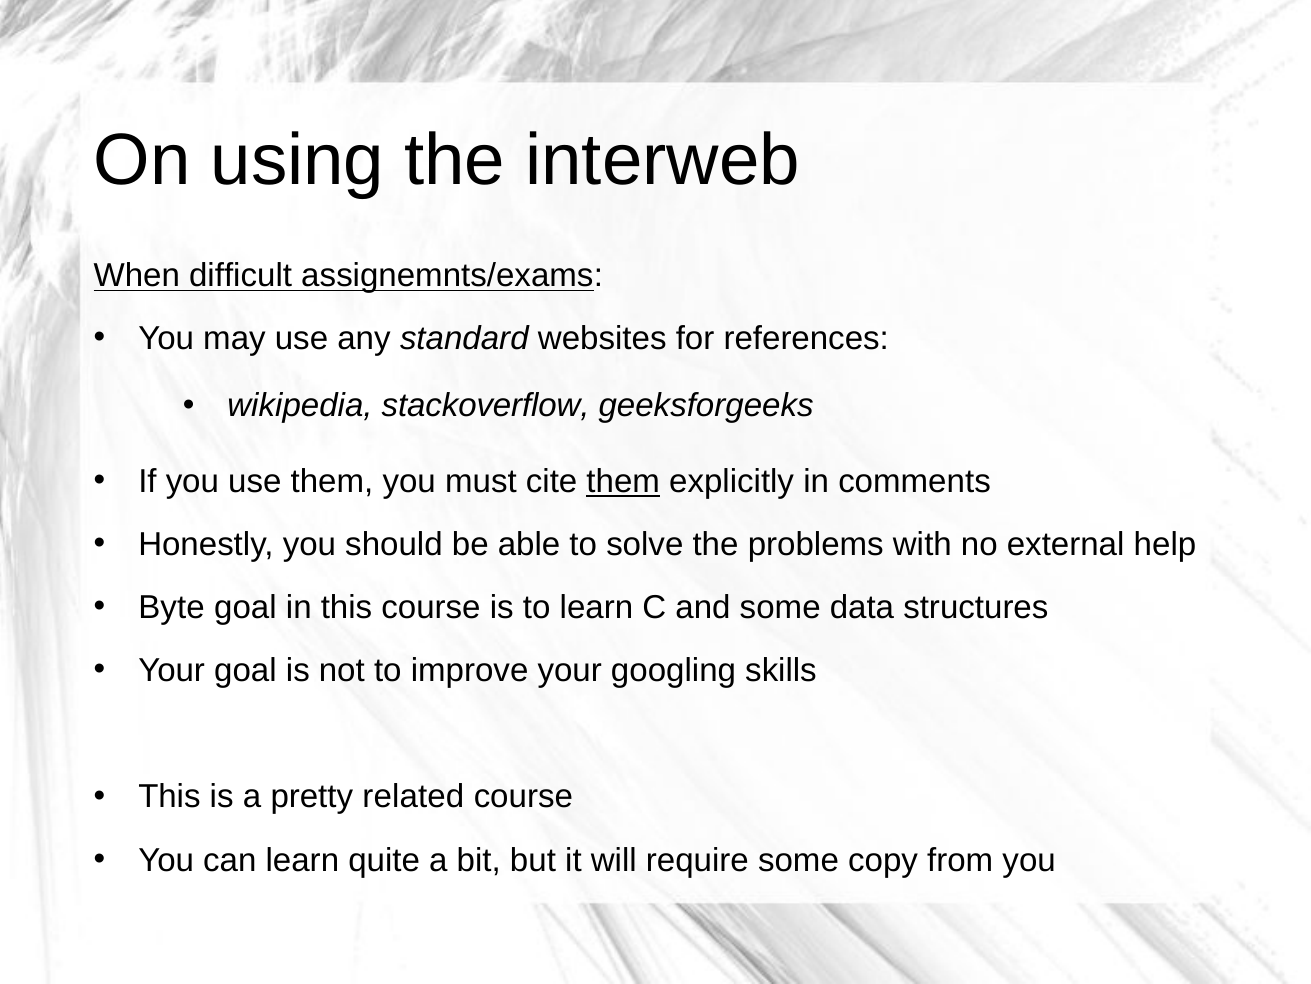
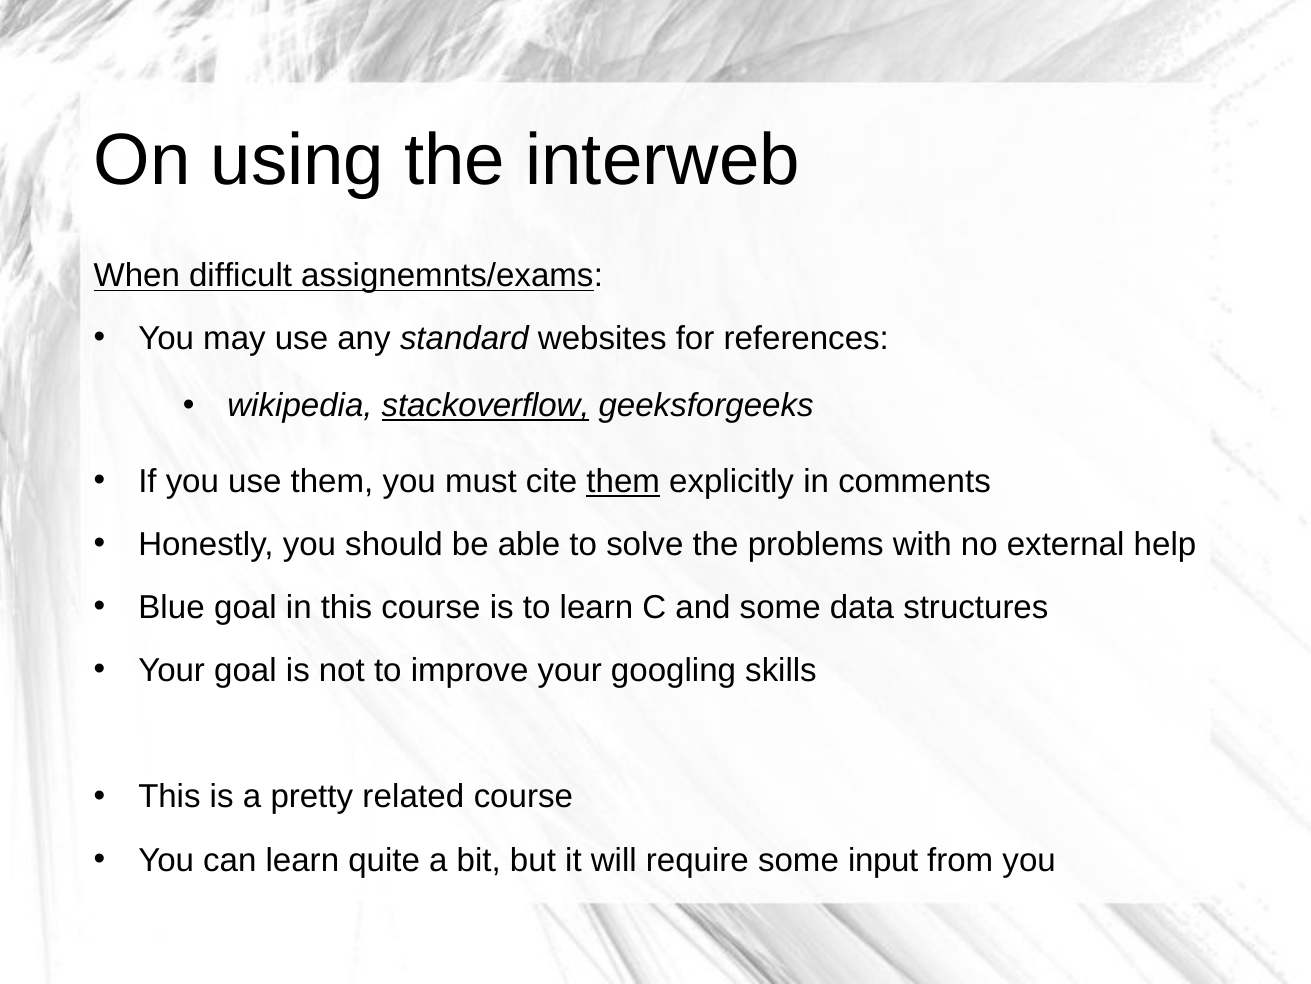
stackoverflow underline: none -> present (486, 405)
Byte: Byte -> Blue (172, 607)
copy: copy -> input (883, 859)
